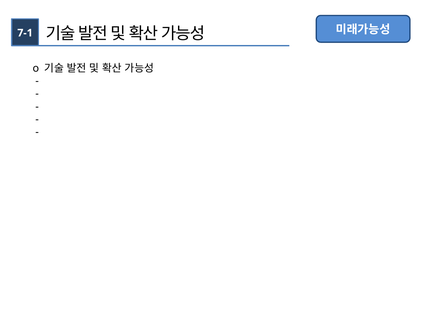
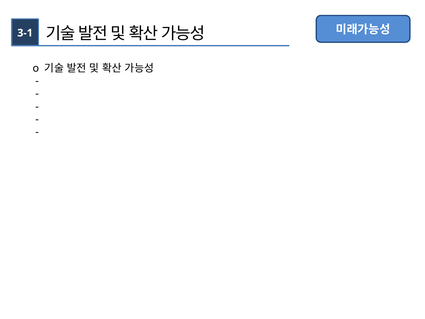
7-1: 7-1 -> 3-1 (25, 33)
